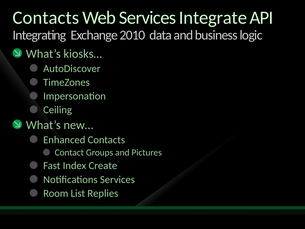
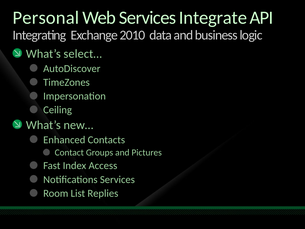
Contacts: Contacts -> Personal (46, 18)
kiosks…: kiosks… -> select… (83, 54)
Create: Create -> Access (103, 166)
